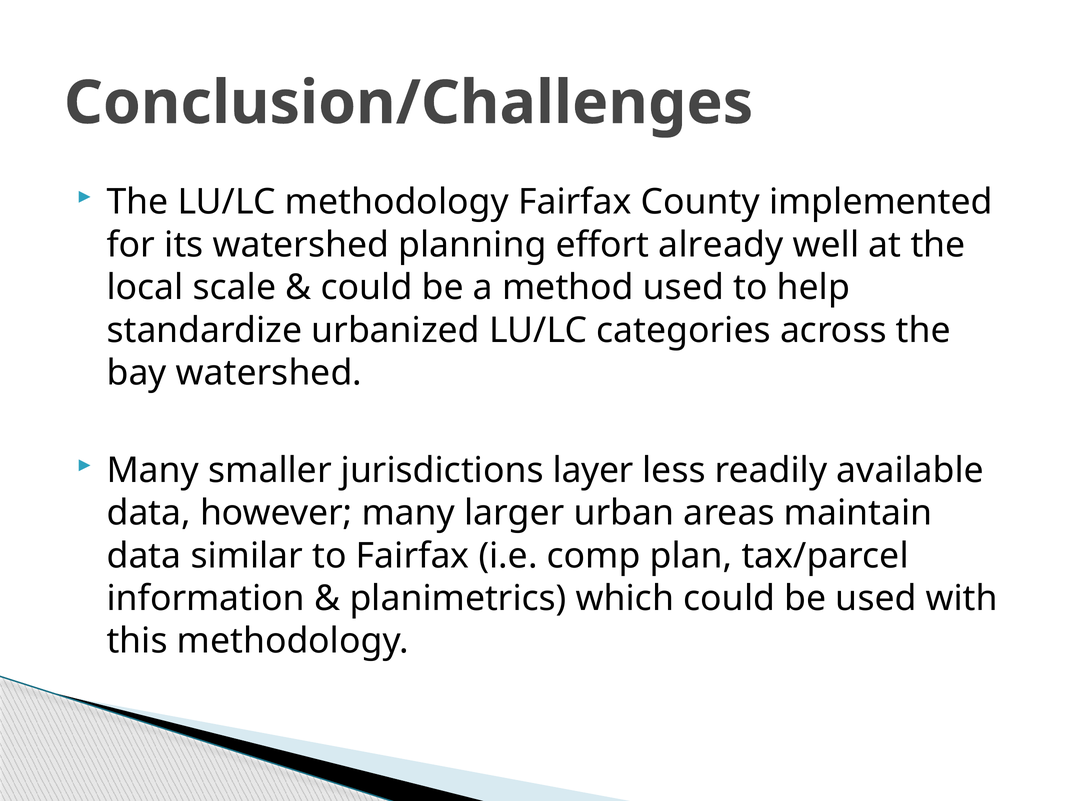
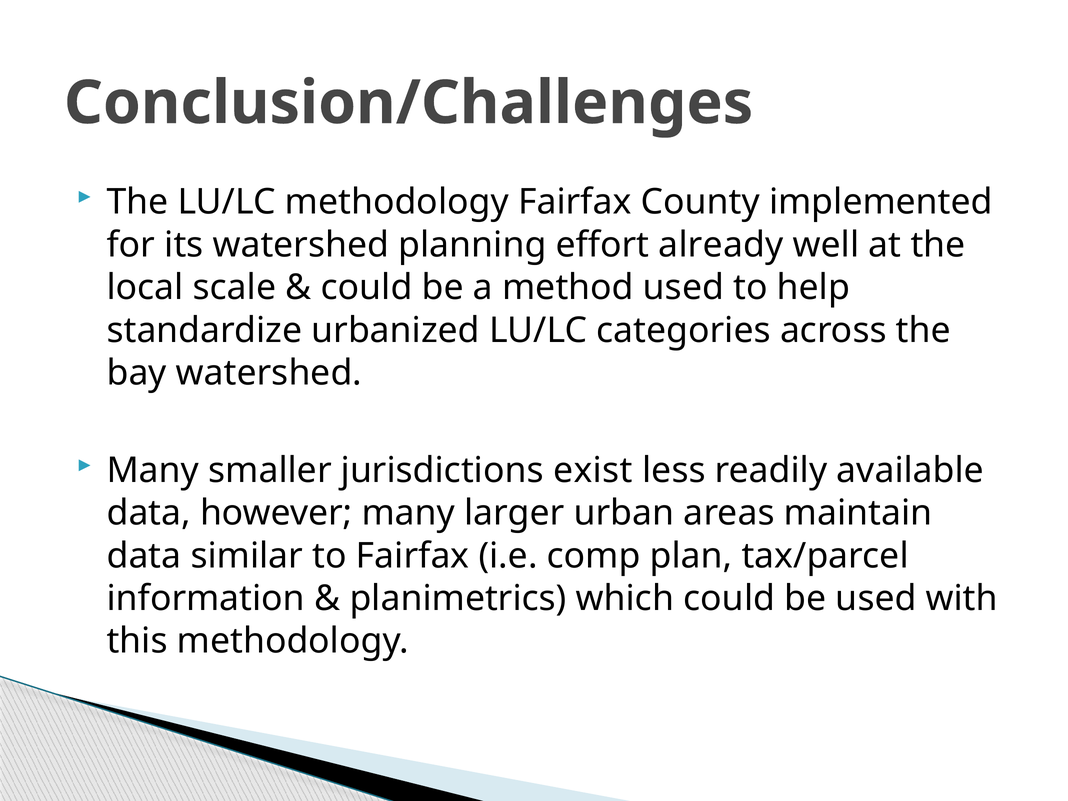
layer: layer -> exist (593, 470)
